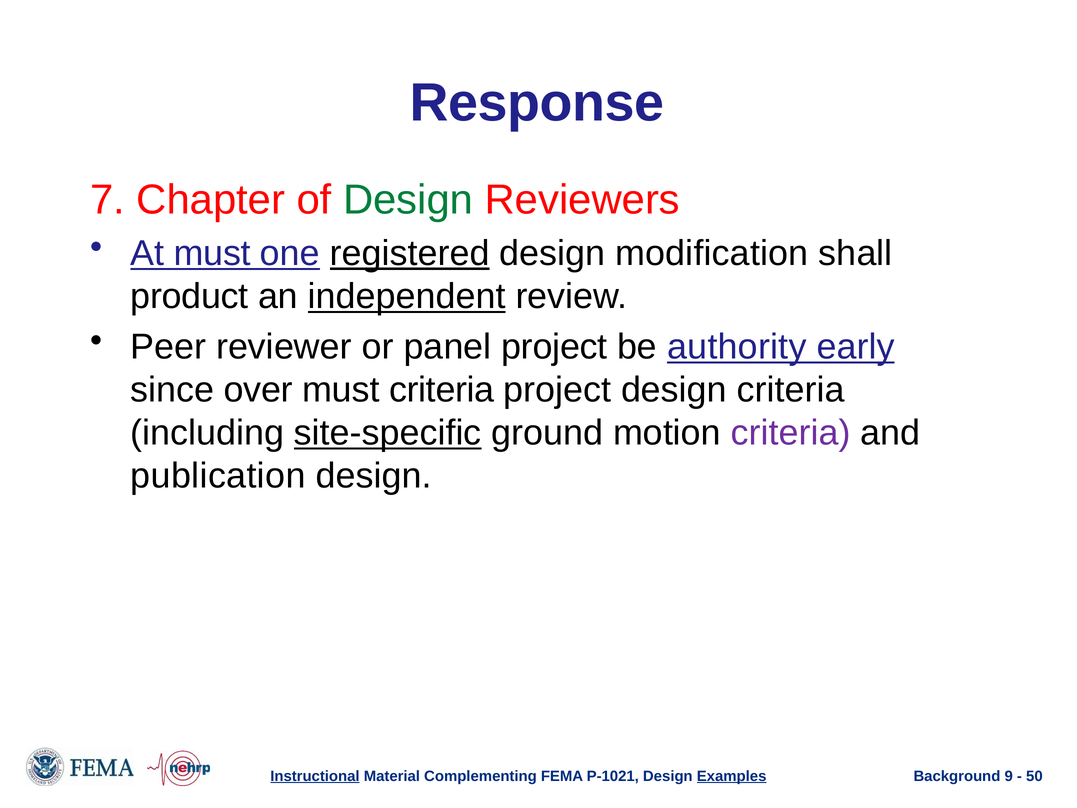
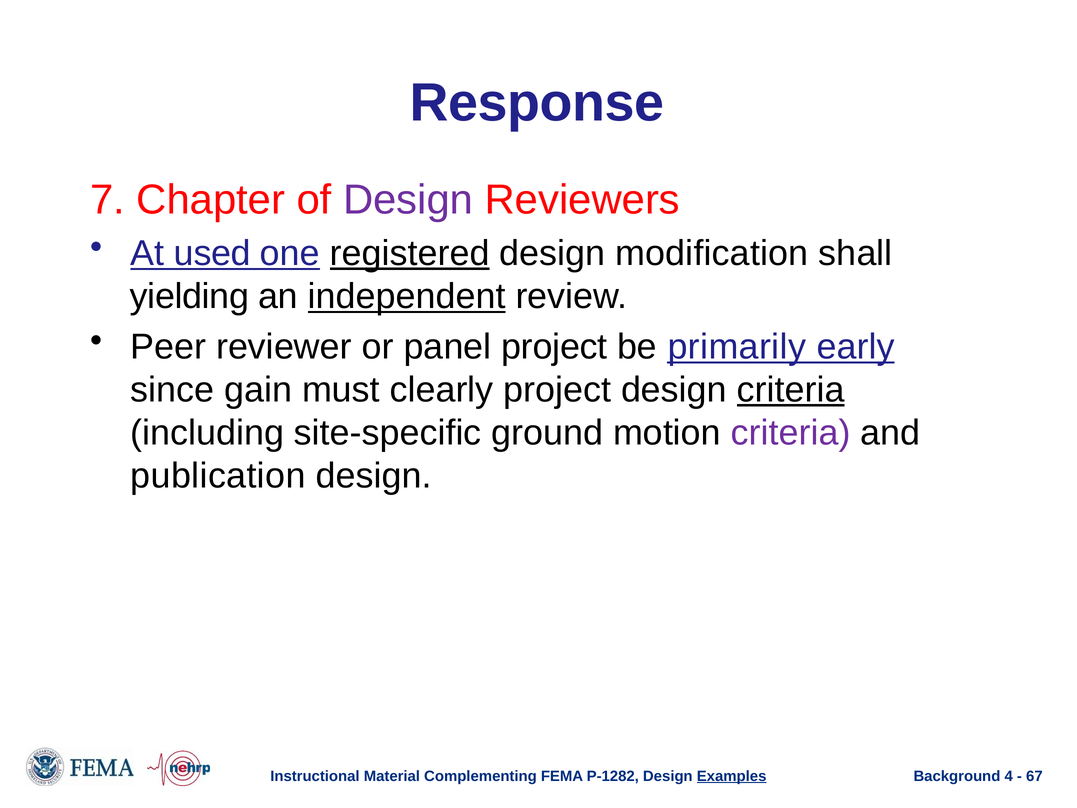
Design colour: green -> purple (408, 200)
At must: must -> used (212, 253)
product: product -> yielding (189, 296)
authority: authority -> primarily (737, 347)
over: over -> gain (258, 390)
must criteria: criteria -> clearly (442, 390)
criteria underline: none -> present (791, 390)
site-specific underline: present -> none (388, 433)
Instructional underline: present -> none (315, 776)
P-1021: P-1021 -> P-1282 (613, 776)
9: 9 -> 4 (1009, 776)
50: 50 -> 67 (1034, 776)
